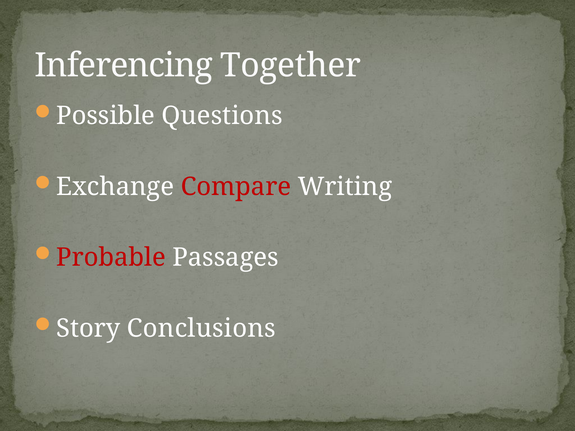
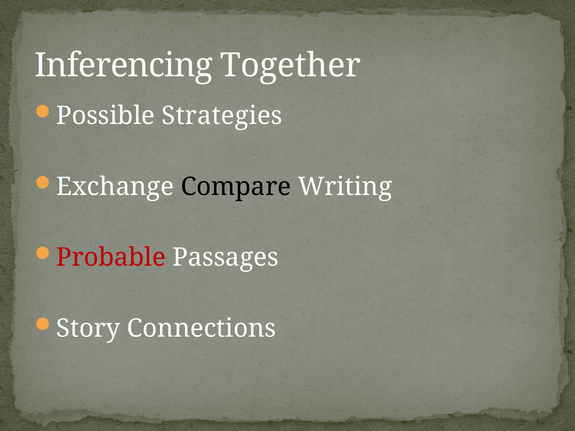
Questions: Questions -> Strategies (222, 116)
Compare colour: red -> black (236, 187)
Conclusions: Conclusions -> Connections (201, 329)
